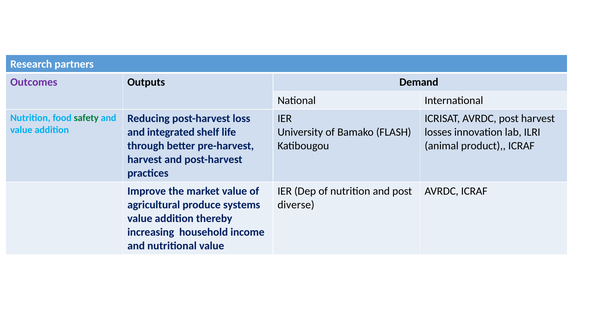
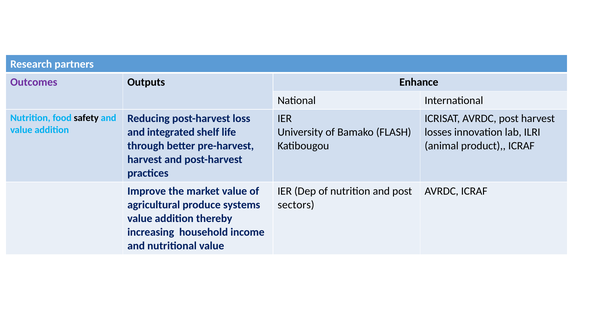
Demand: Demand -> Enhance (419, 82)
safety colour: green -> black (86, 118)
diverse: diverse -> sectors (296, 205)
